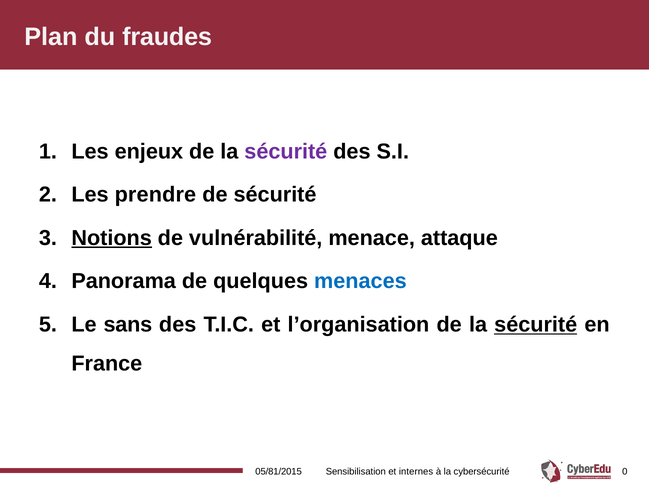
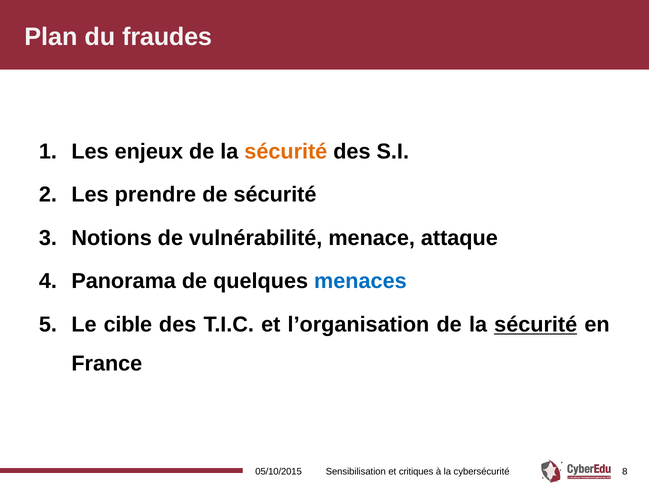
sécurité colour: purple -> orange (286, 151)
Notions underline: present -> none (112, 238)
sans: sans -> cible (128, 324)
05/81/2015: 05/81/2015 -> 05/10/2015 (279, 471)
internes: internes -> critiques (416, 471)
0: 0 -> 8 (625, 471)
